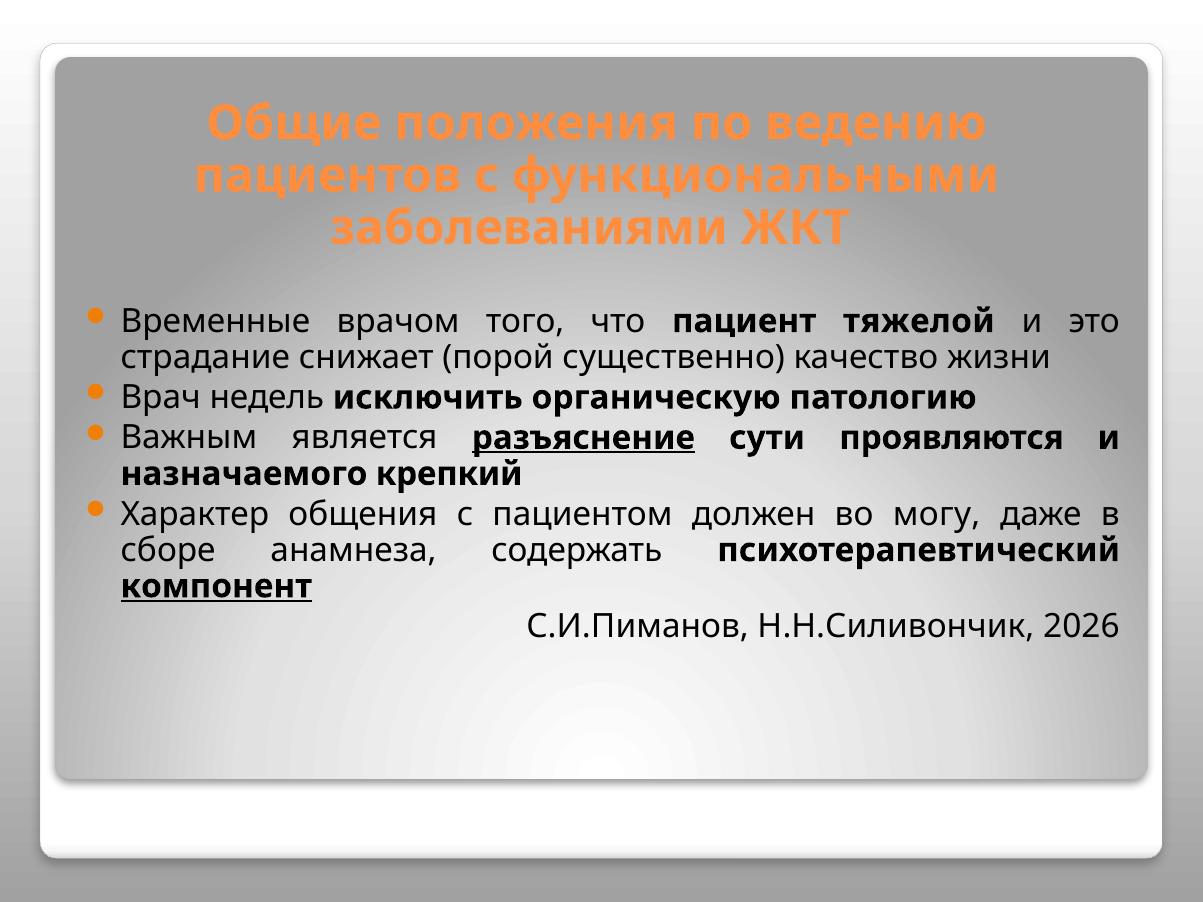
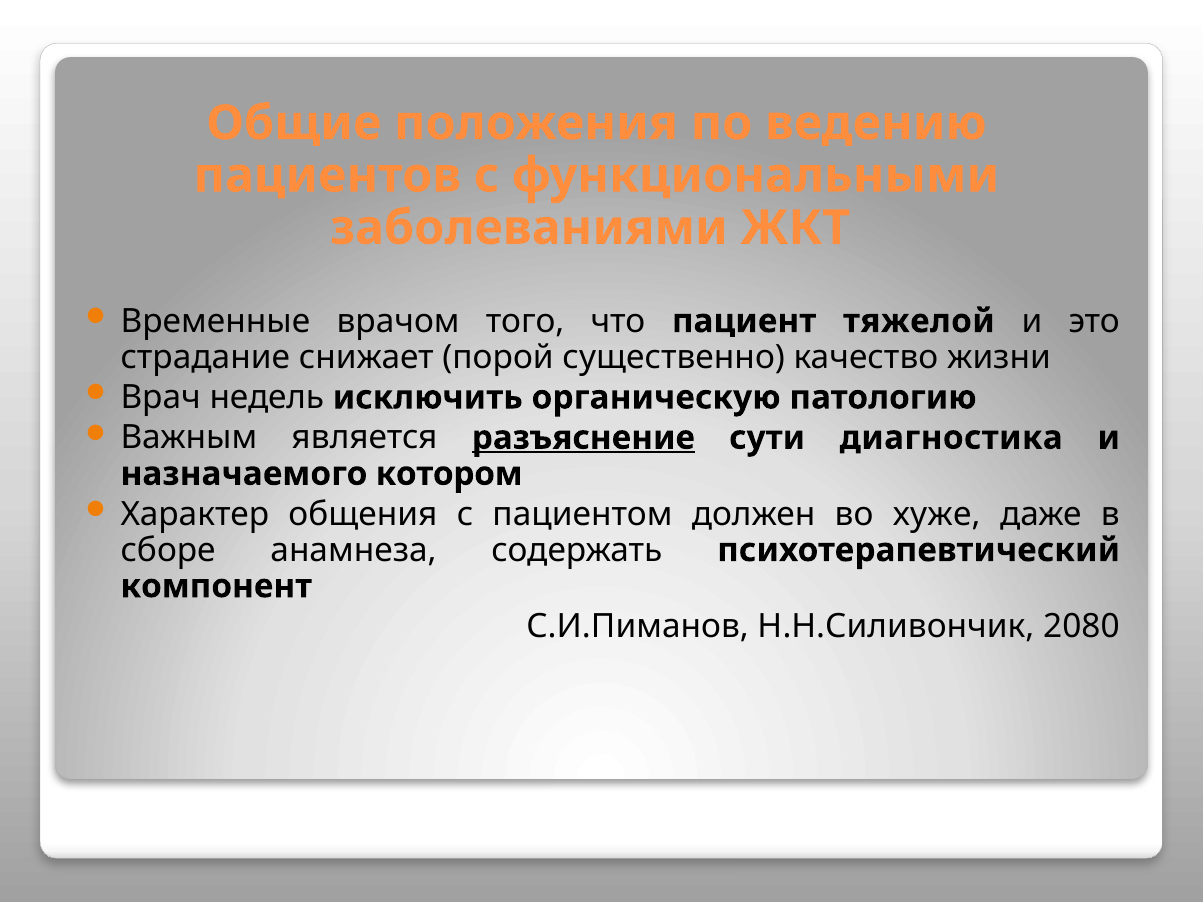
проявляются: проявляются -> диагностика (951, 438)
крепкий: крепкий -> котором (449, 474)
могу: могу -> хуже (937, 514)
компонент underline: present -> none (216, 586)
2026: 2026 -> 2080 (1081, 627)
